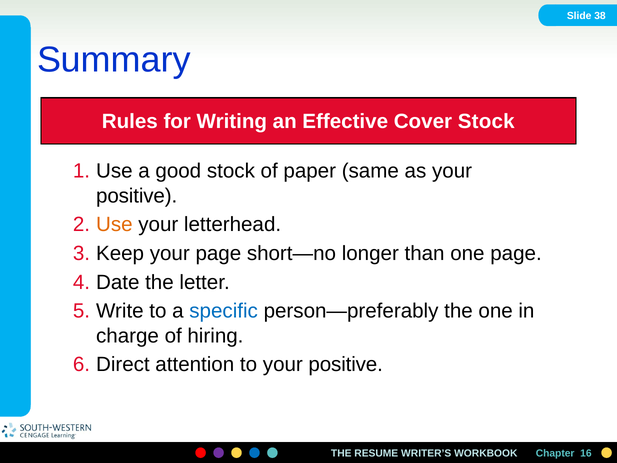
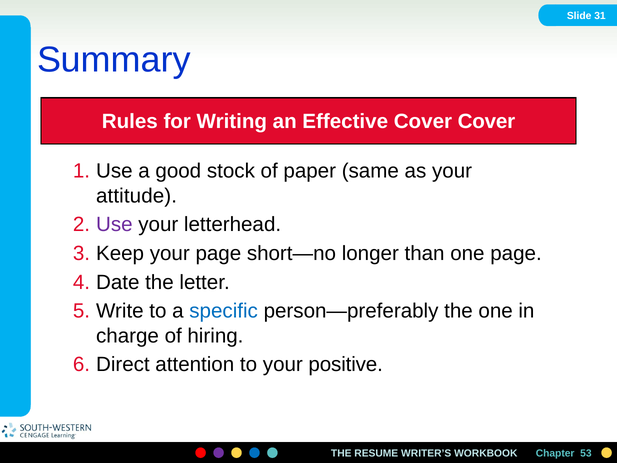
38: 38 -> 31 (600, 16)
Cover Stock: Stock -> Cover (486, 121)
positive: positive -> attitude (137, 196)
Use colour: orange -> purple (114, 225)
16: 16 -> 53 (586, 453)
